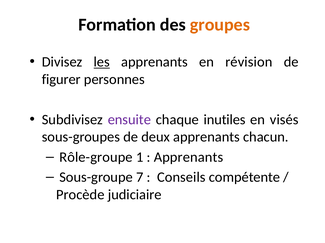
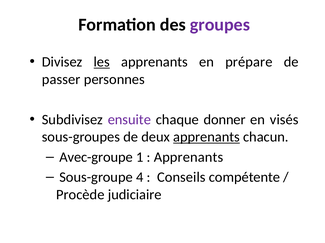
groupes colour: orange -> purple (220, 25)
révision: révision -> prépare (249, 62)
figurer: figurer -> passer (61, 80)
inutiles: inutiles -> donner (225, 120)
apprenants underline: none -> present (207, 137)
Rôle-groupe: Rôle-groupe -> Avec-groupe (96, 158)
7: 7 -> 4 (140, 178)
